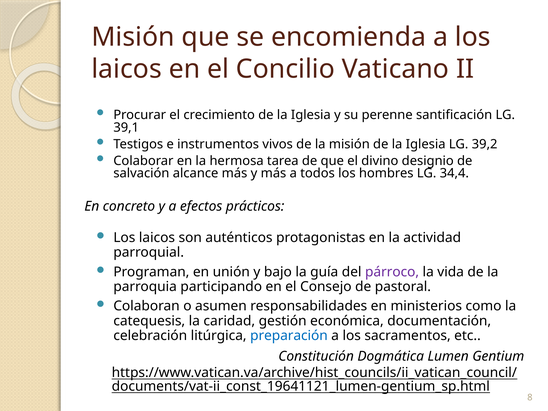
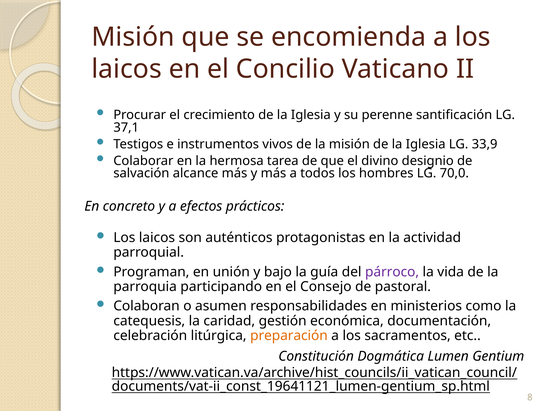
39,1: 39,1 -> 37,1 (126, 127)
39,2: 39,2 -> 33,9 (485, 144)
34,4: 34,4 -> 70,0 (454, 173)
preparación colour: blue -> orange (289, 336)
